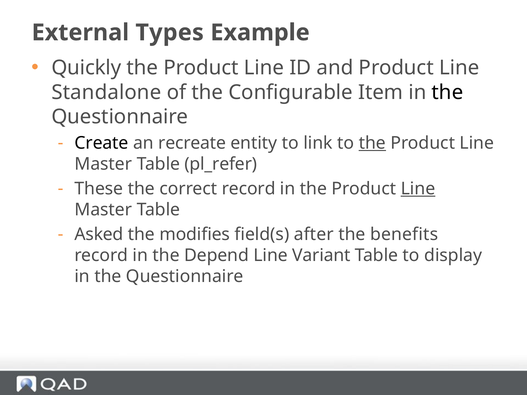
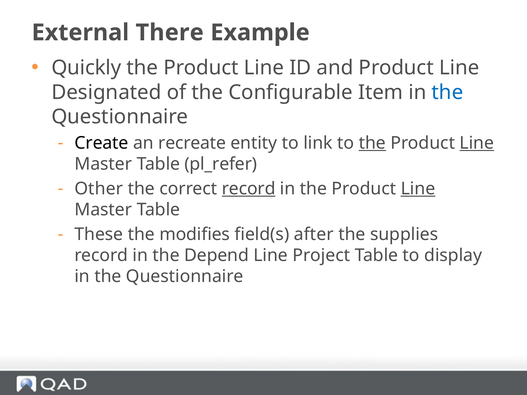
Types: Types -> There (170, 33)
Standalone: Standalone -> Designated (106, 92)
the colour: black -> blue (447, 92)
Line underline: none -> present (477, 143)
These: These -> Other (99, 189)
record underline: none -> present (249, 189)
Asked: Asked -> These (99, 234)
benefits: benefits -> supplies (404, 234)
Variant: Variant -> Project (321, 256)
